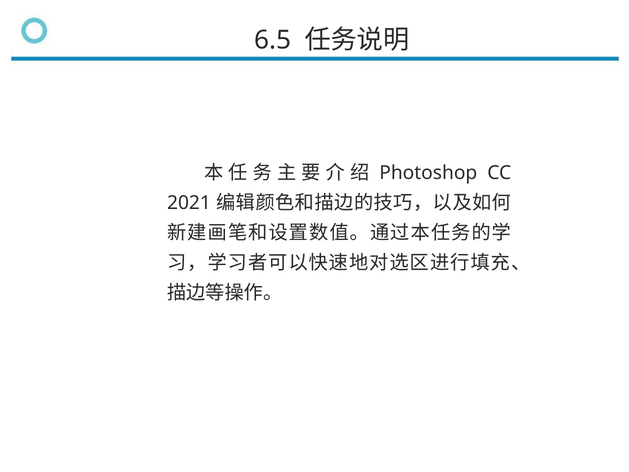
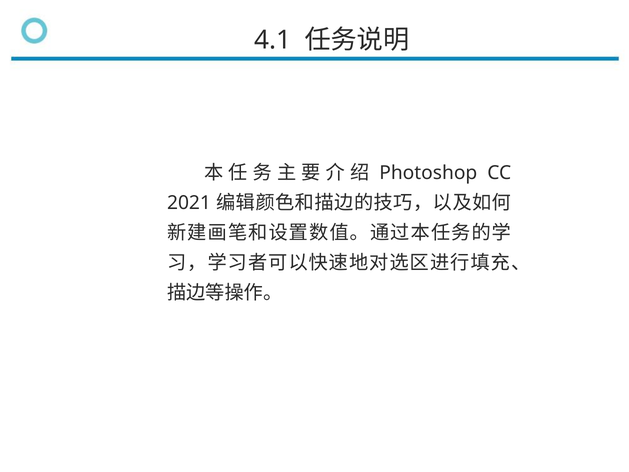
6.5: 6.5 -> 4.1 (273, 40)
